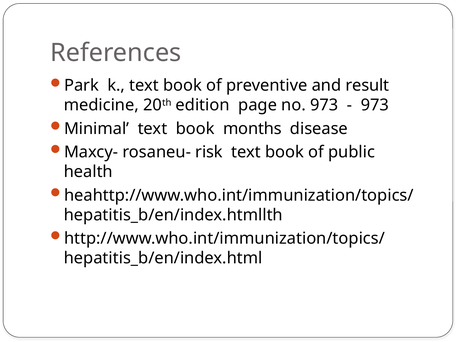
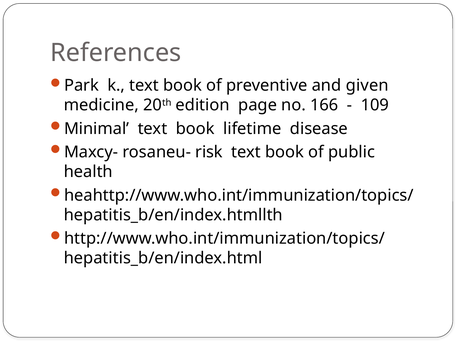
result: result -> given (367, 85)
no 973: 973 -> 166 (324, 105)
973: 973 -> 109 (375, 105)
months: months -> lifetime (252, 129)
